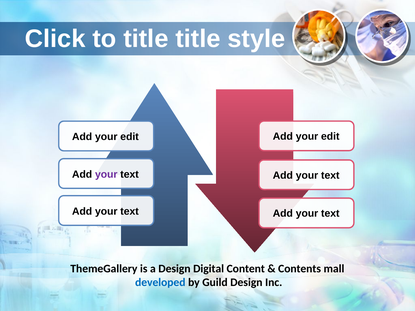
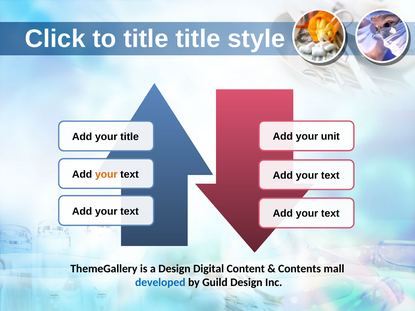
edit: edit -> unit (330, 136)
edit: edit -> title (130, 137)
your colour: purple -> orange (106, 175)
